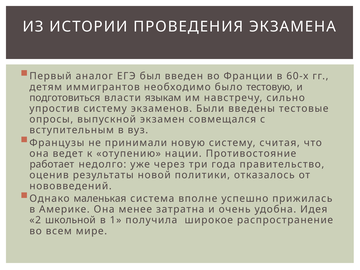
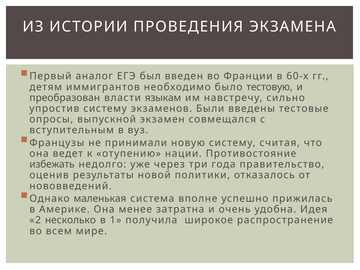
подготовиться: подготовиться -> преобразован (65, 98)
работает: работает -> избежать (52, 164)
школьной: школьной -> несколько (70, 220)
